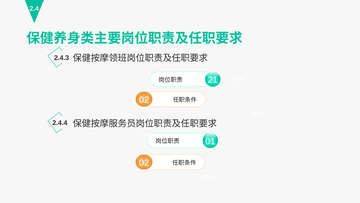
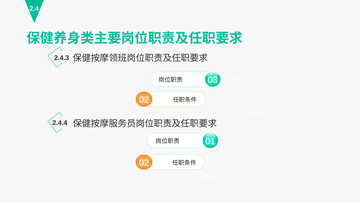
21: 21 -> 03 (213, 80)
